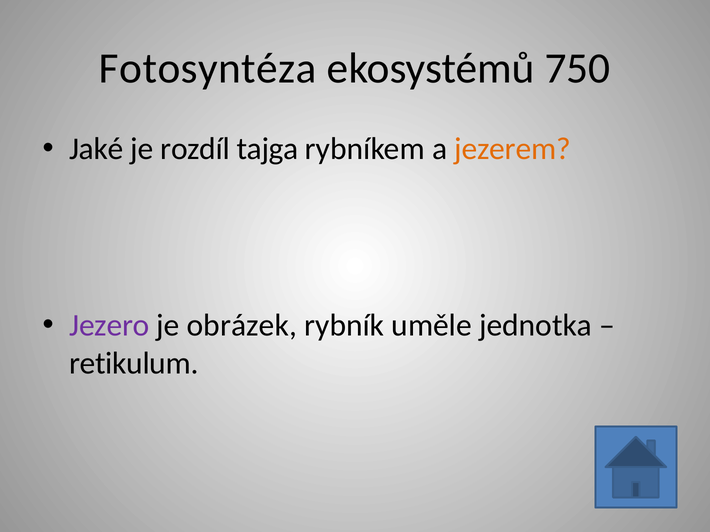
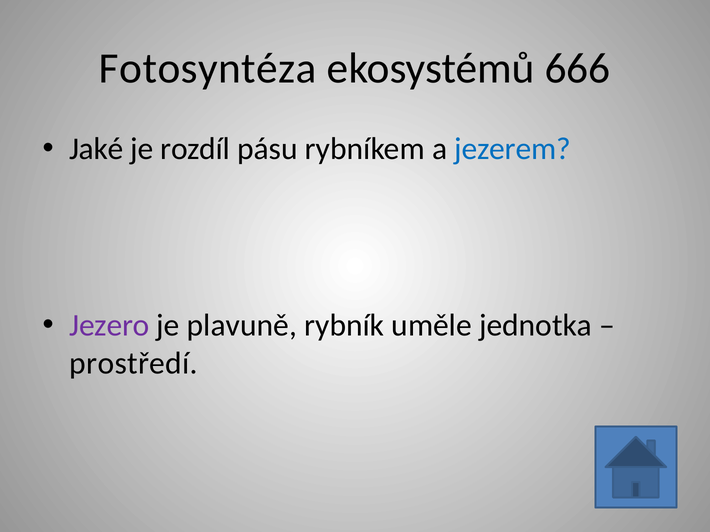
750: 750 -> 666 (577, 69)
tajga: tajga -> pásu (267, 149)
jezerem colour: orange -> blue (513, 149)
obrázek: obrázek -> plavuně (242, 326)
retikulum: retikulum -> prostředí (134, 364)
